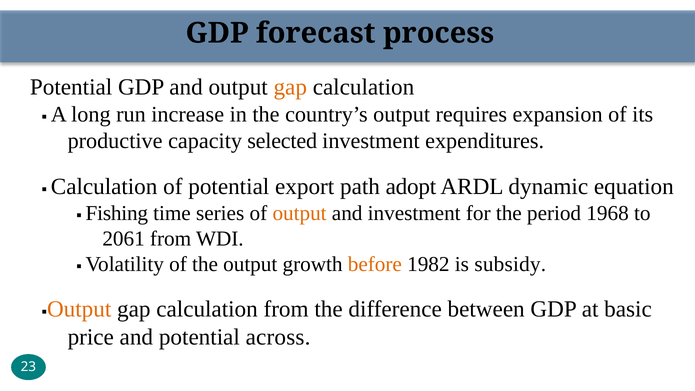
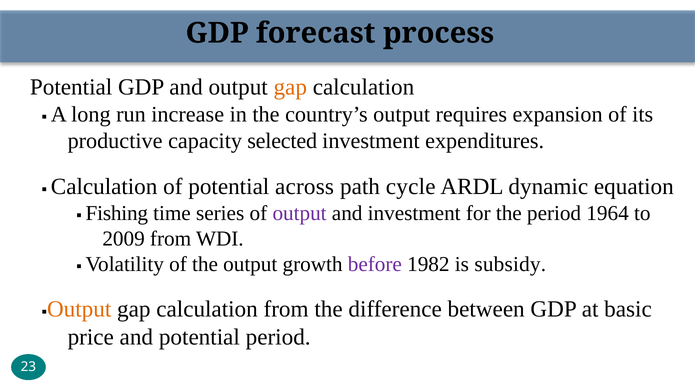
export: export -> across (305, 187)
adopt: adopt -> cycle (411, 187)
output colour: orange -> purple (300, 213)
1968: 1968 -> 1964 (608, 213)
2061: 2061 -> 2009 (124, 239)
before colour: orange -> purple (375, 264)
potential across: across -> period (278, 337)
